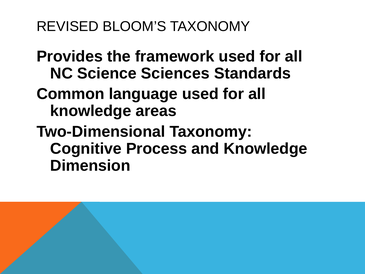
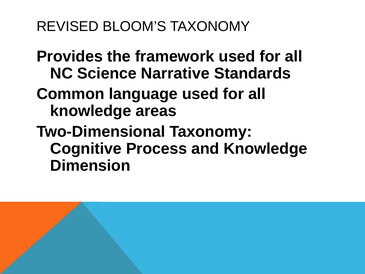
Sciences: Sciences -> Narrative (175, 73)
